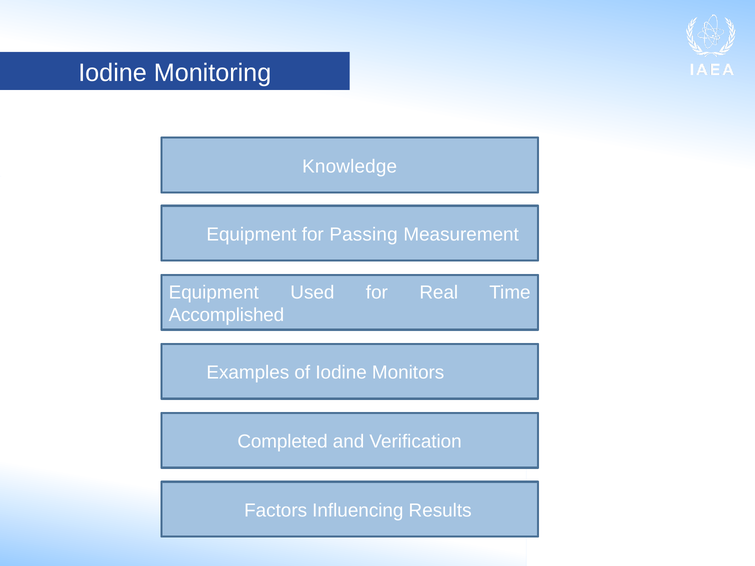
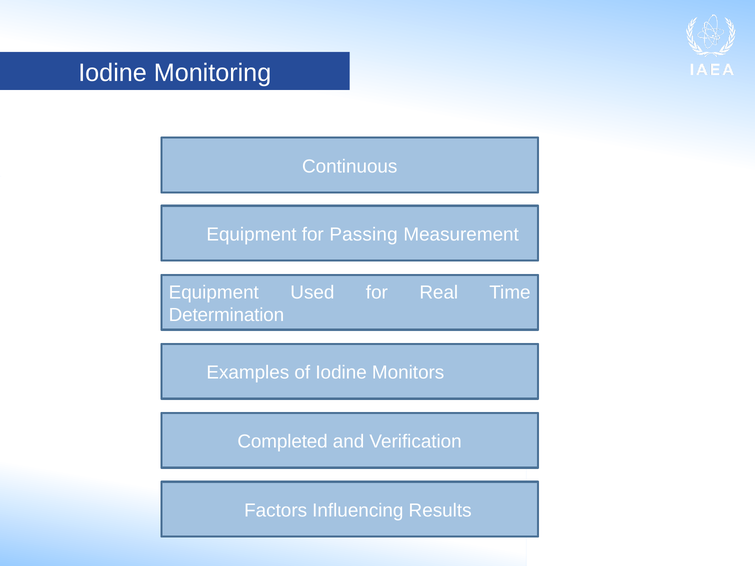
Knowledge: Knowledge -> Continuous (350, 166)
Accomplished: Accomplished -> Determination (226, 315)
